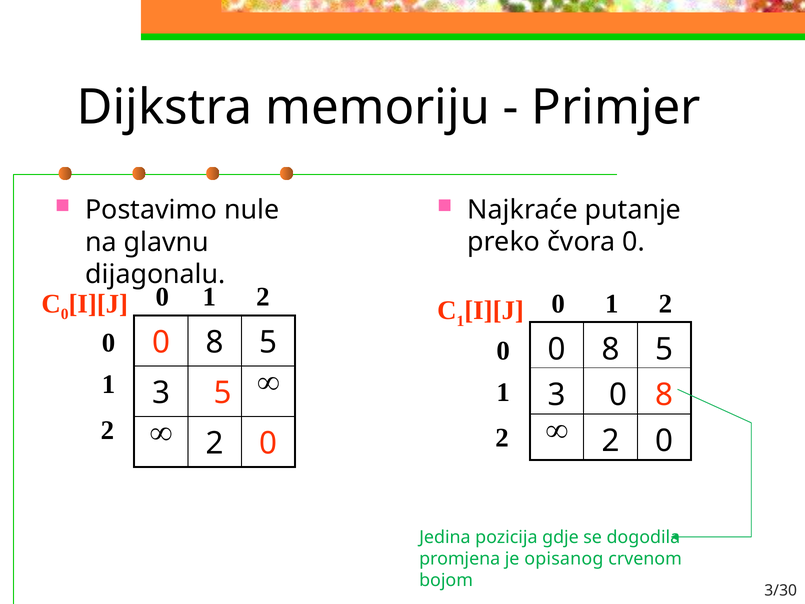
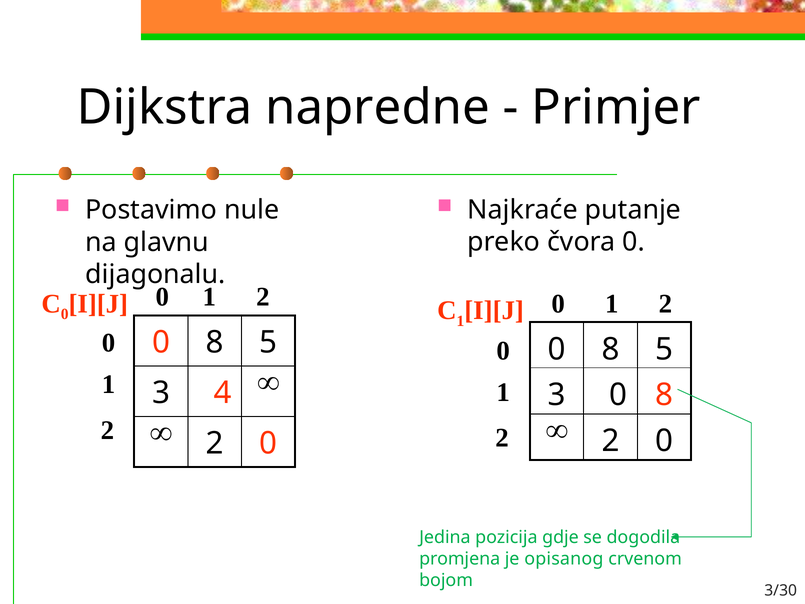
memoriju: memoriju -> napredne (378, 107)
5: 5 -> 4 (222, 393)
